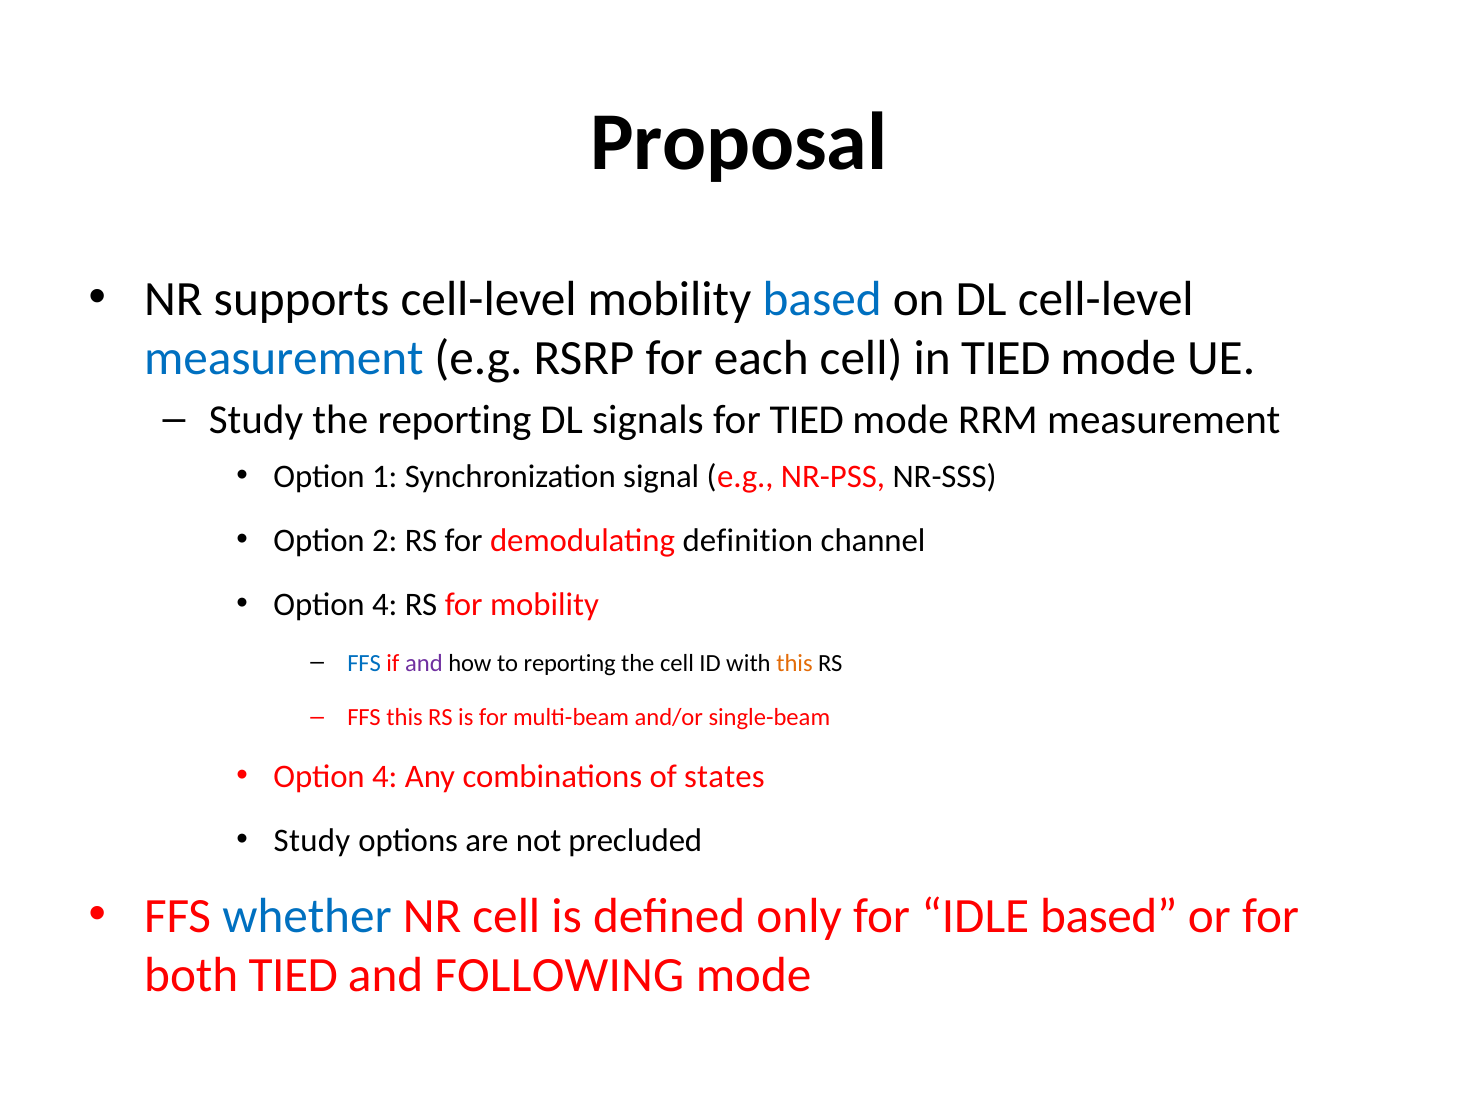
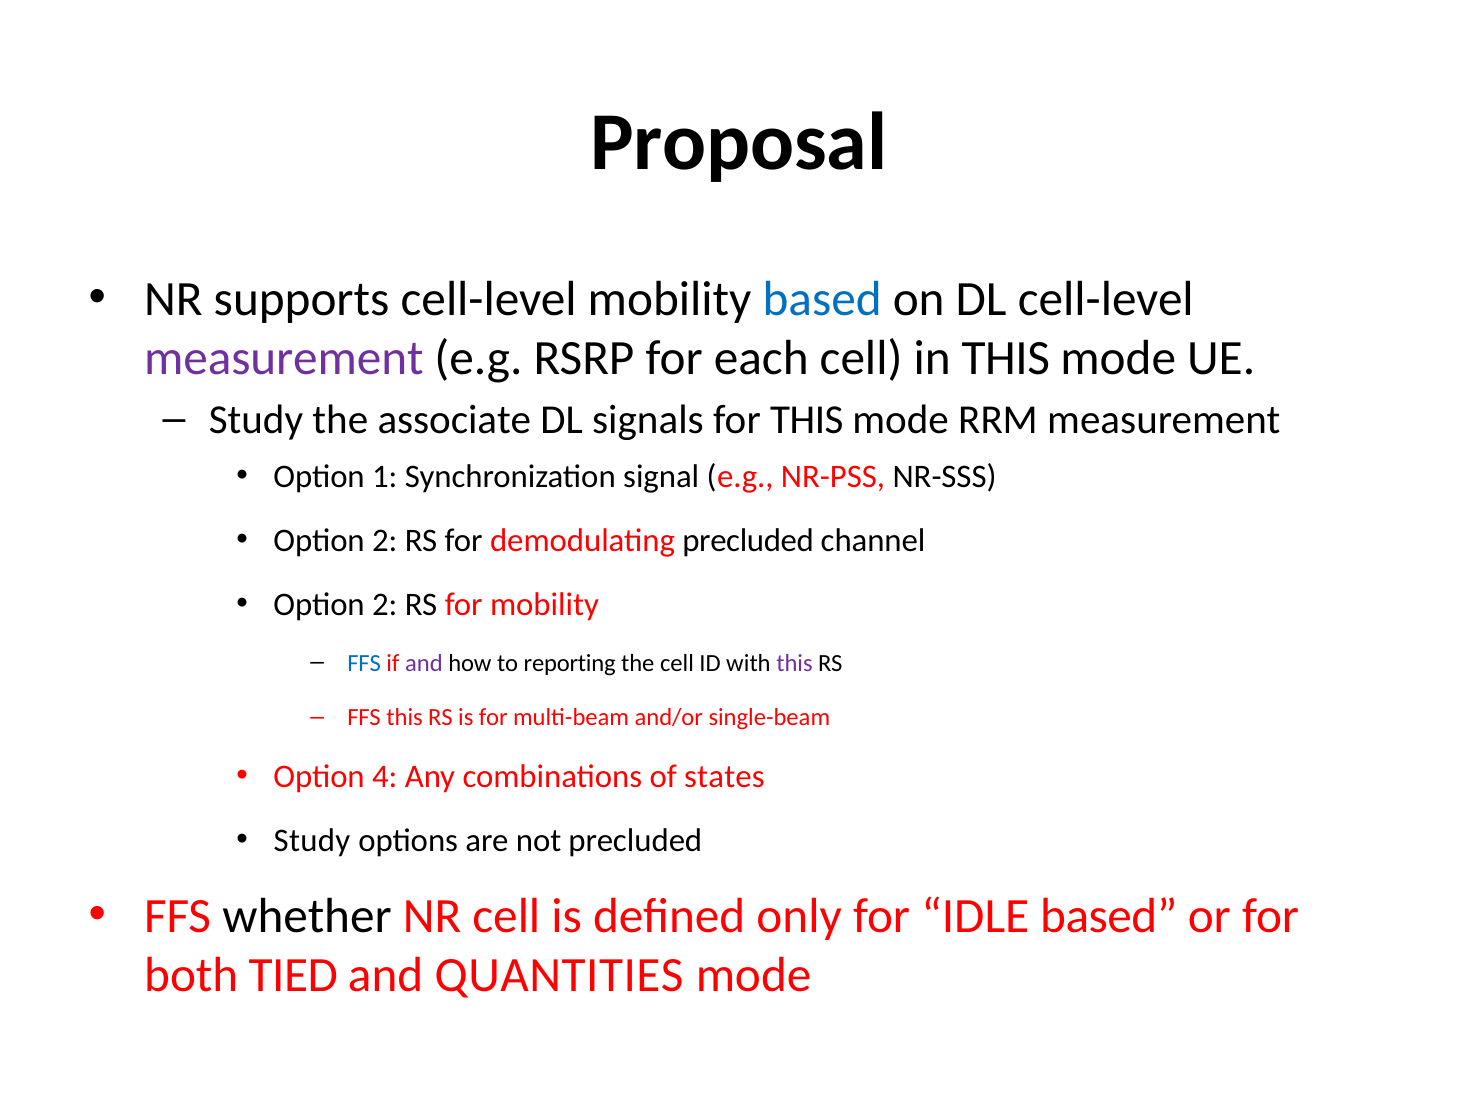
measurement colour: blue -> purple (284, 358)
in TIED: TIED -> THIS (1006, 358)
the reporting: reporting -> associate (454, 420)
for TIED: TIED -> THIS (807, 420)
demodulating definition: definition -> precluded (748, 540)
4: 4 -> 2 (385, 604)
this colour: orange -> purple (795, 663)
whether colour: blue -> black (307, 916)
FOLLOWING: FOLLOWING -> QUANTITIES (559, 975)
